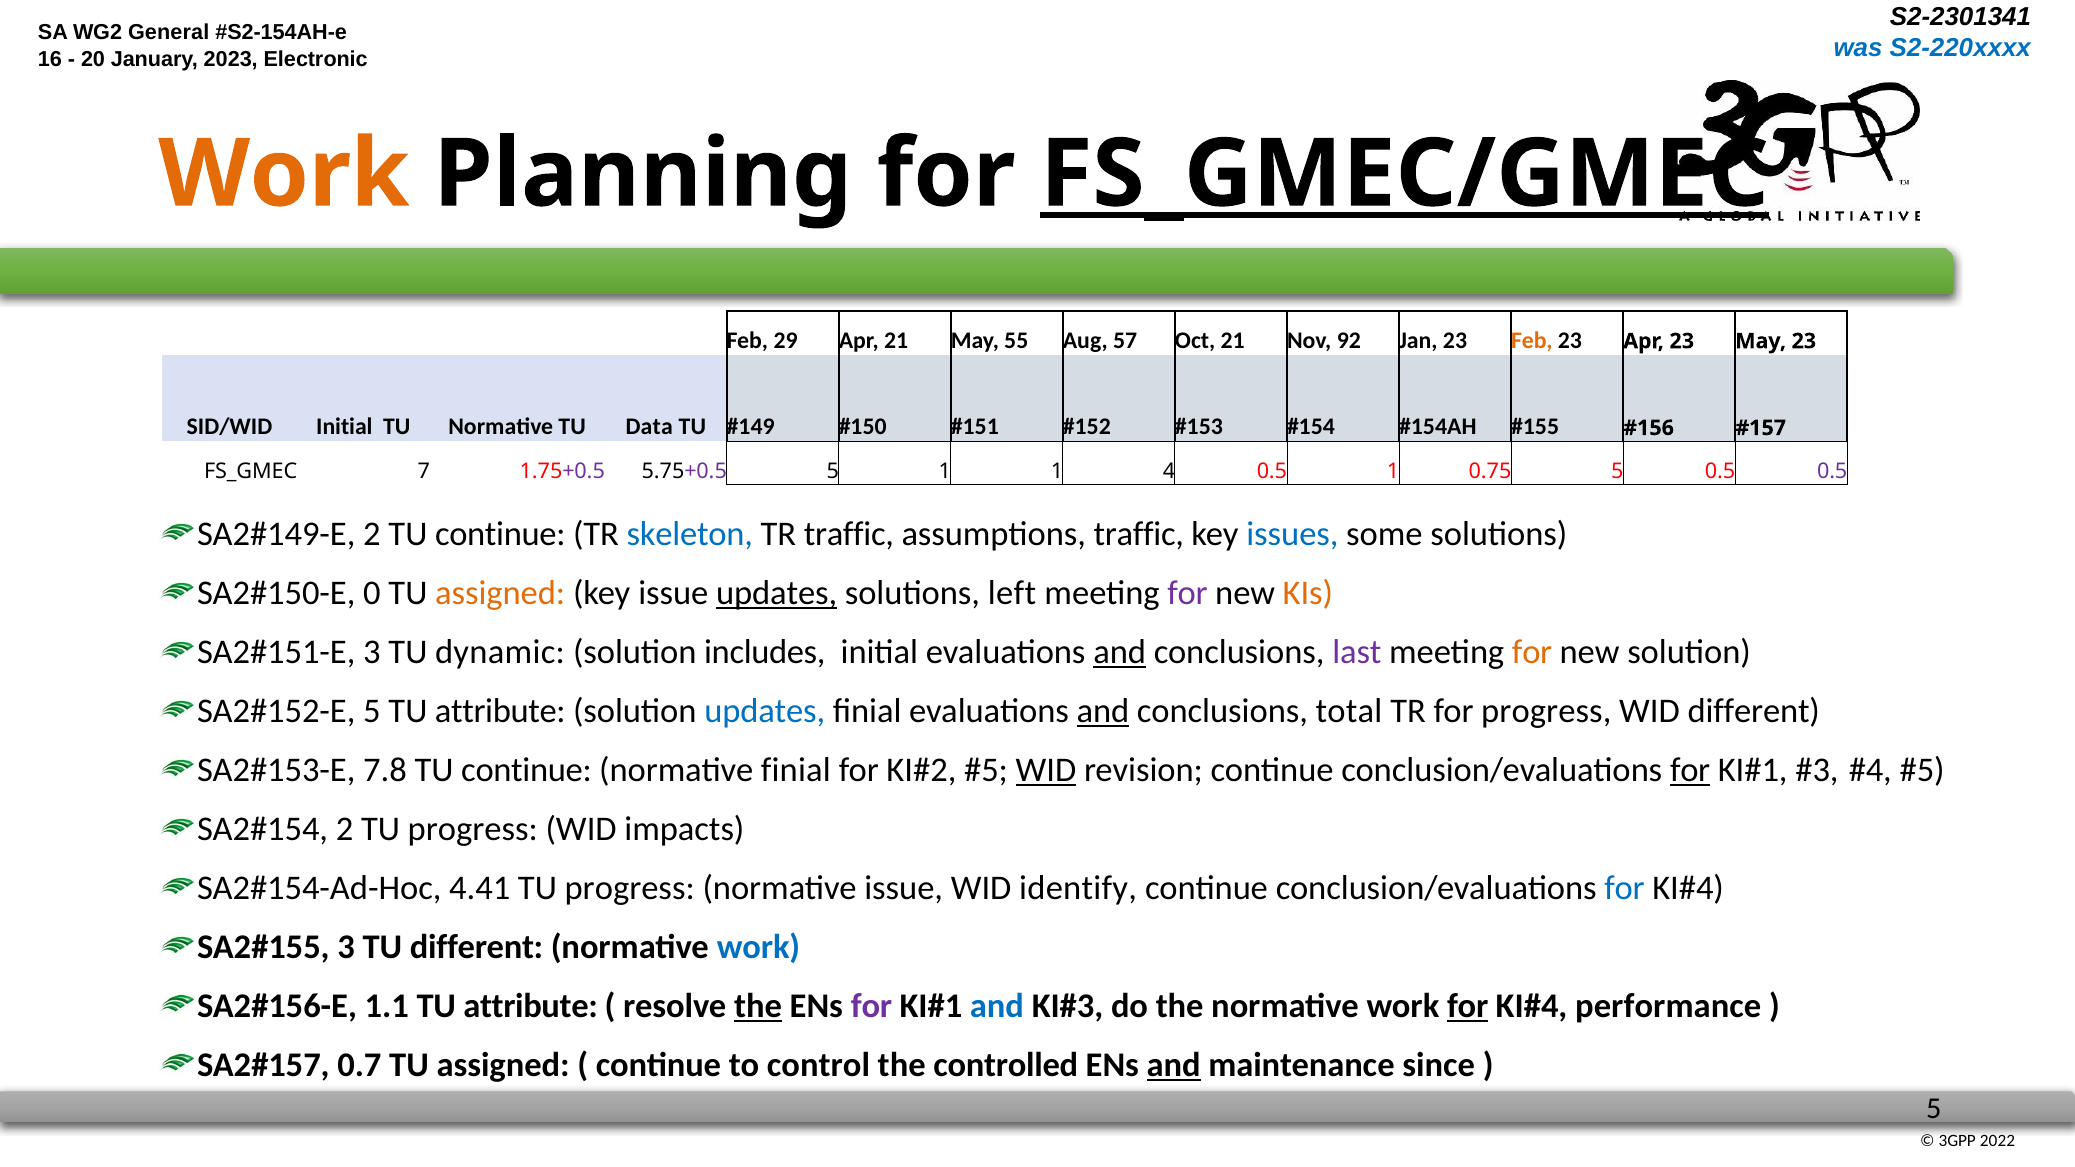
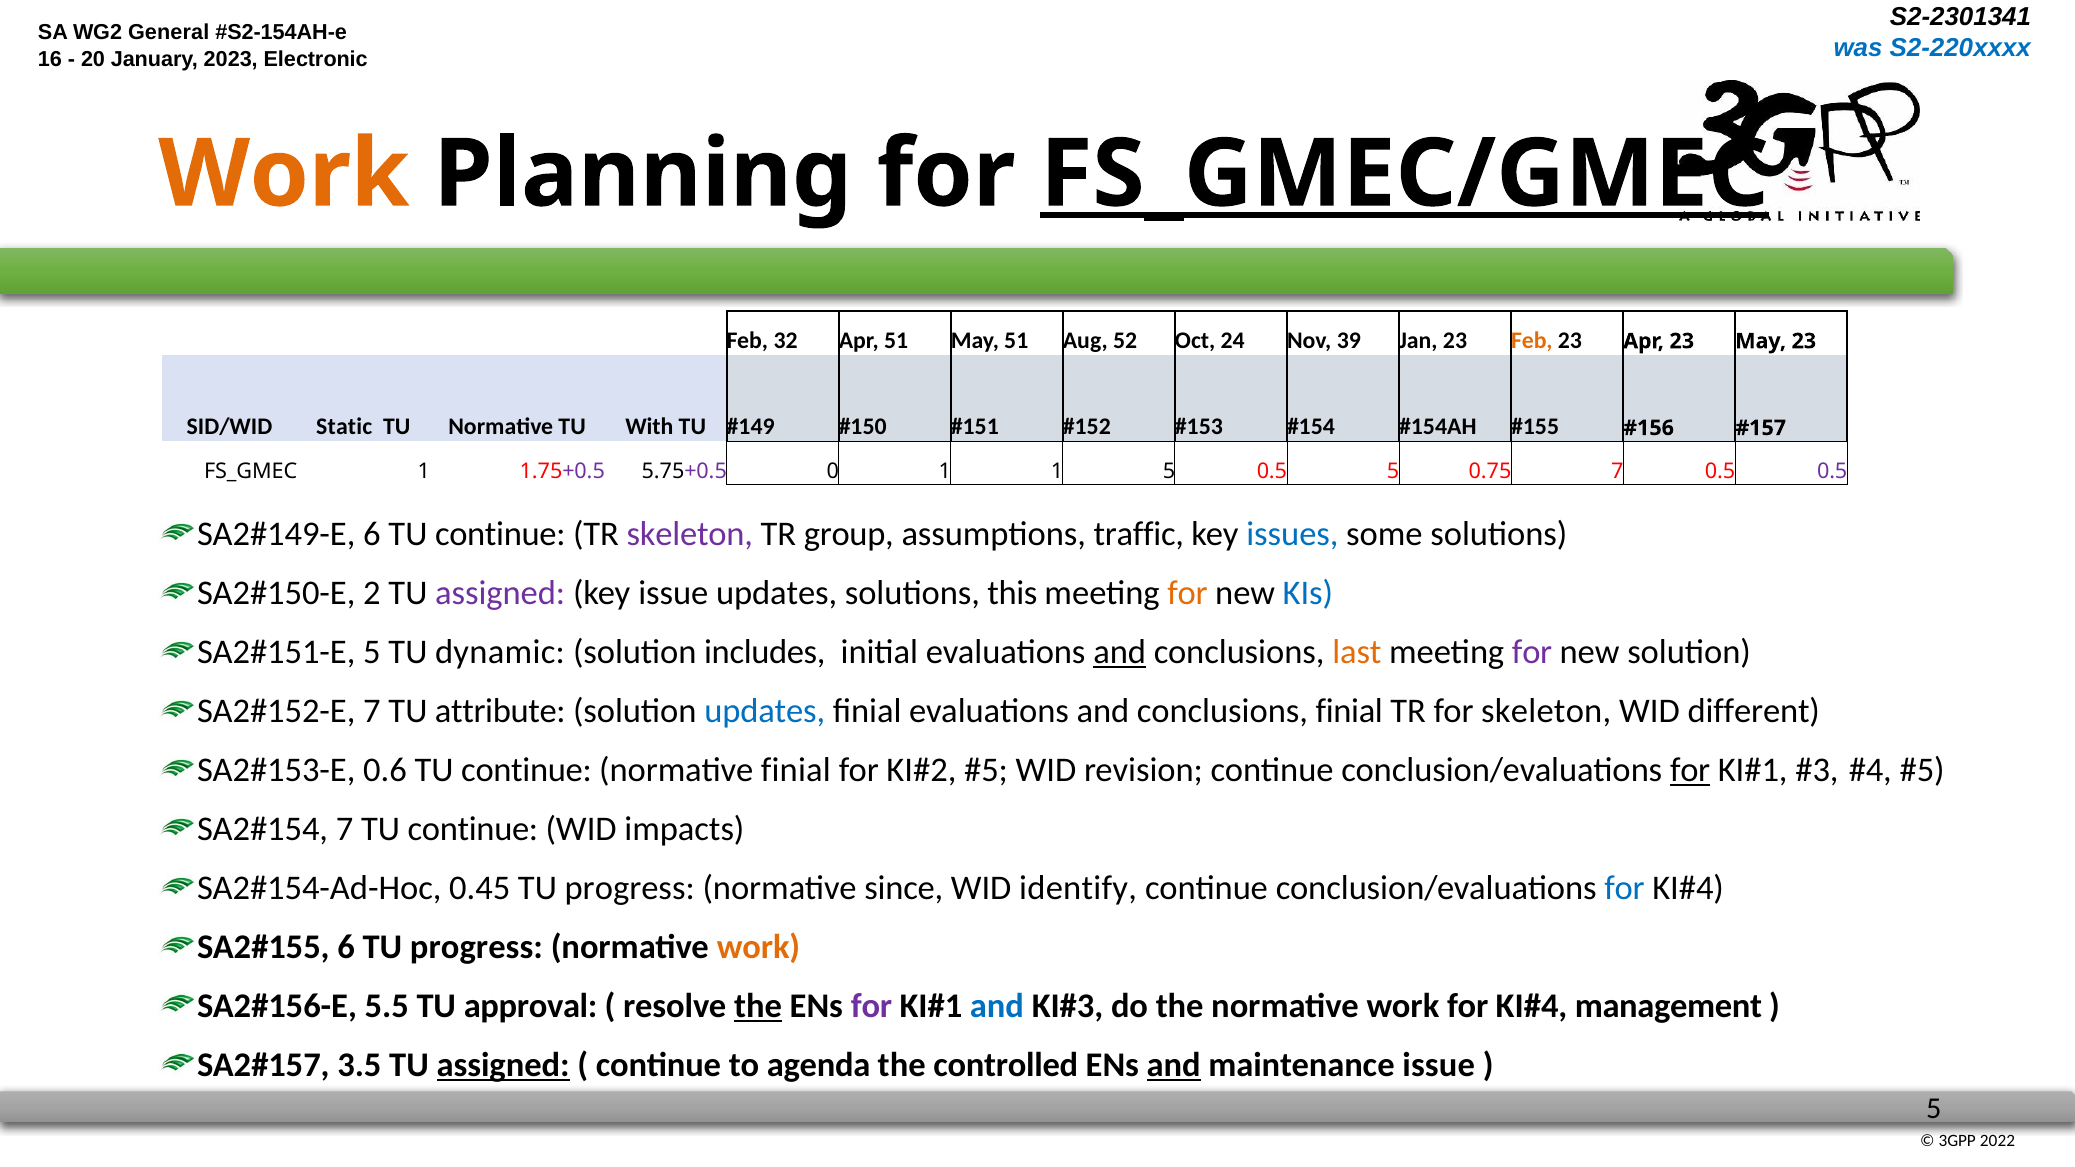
29: 29 -> 32 (786, 340)
Apr 21: 21 -> 51 (896, 340)
May 55: 55 -> 51 (1016, 340)
57: 57 -> 52 (1125, 340)
Oct 21: 21 -> 24 (1233, 340)
92: 92 -> 39 (1349, 340)
SID/WID Initial: Initial -> Static (344, 427)
Data: Data -> With (649, 427)
7: 7 -> 1 (424, 471)
5.75+0.5 5: 5 -> 0 (833, 471)
1 4: 4 -> 5 (1169, 471)
0.5 1: 1 -> 5 (1393, 471)
0.75 5: 5 -> 7 (1617, 471)
2: 2 -> 6 (372, 535)
skeleton colour: blue -> purple (690, 535)
TR traffic: traffic -> group (849, 535)
0: 0 -> 2 (372, 594)
assigned colour: orange -> purple (500, 594)
updates underline: present -> none (777, 594)
left: left -> this (1012, 594)
for colour: purple -> orange (1188, 594)
KIs colour: orange -> blue (1308, 594)
3: 3 -> 5 (372, 653)
last colour: purple -> orange (1357, 653)
for colour: orange -> purple (1532, 653)
5: 5 -> 7 (372, 711)
and underline: present -> none (1103, 711)
conclusions total: total -> finial (1349, 711)
for progress: progress -> skeleton (1546, 711)
7.8: 7.8 -> 0.6 (385, 770)
WID underline: present -> none (1046, 770)
2: 2 -> 7 (345, 829)
progress: progress -> continue (473, 829)
4.41: 4.41 -> 0.45 (480, 888)
normative issue: issue -> since (904, 888)
3: 3 -> 6 (346, 947)
different: different -> progress (476, 947)
work colour: blue -> orange (758, 947)
1.1: 1.1 -> 5.5 (387, 1006)
attribute: attribute -> approval (531, 1006)
for underline: present -> none (1468, 1006)
performance: performance -> management (1668, 1006)
0.7: 0.7 -> 3.5 (359, 1065)
assigned underline: none -> present (503, 1065)
control: control -> agenda (819, 1065)
maintenance since: since -> issue (1439, 1065)
